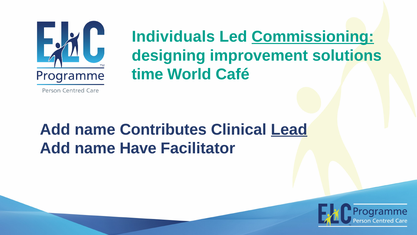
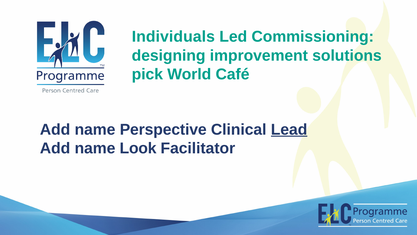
Commissioning underline: present -> none (313, 37)
time: time -> pick (147, 74)
Contributes: Contributes -> Perspective (163, 129)
Have: Have -> Look (138, 148)
